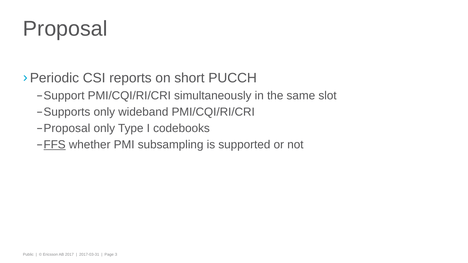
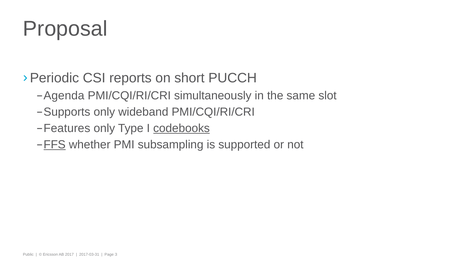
Support: Support -> Agenda (64, 96)
Proposal: Proposal -> Features (67, 128)
codebooks underline: none -> present (182, 128)
